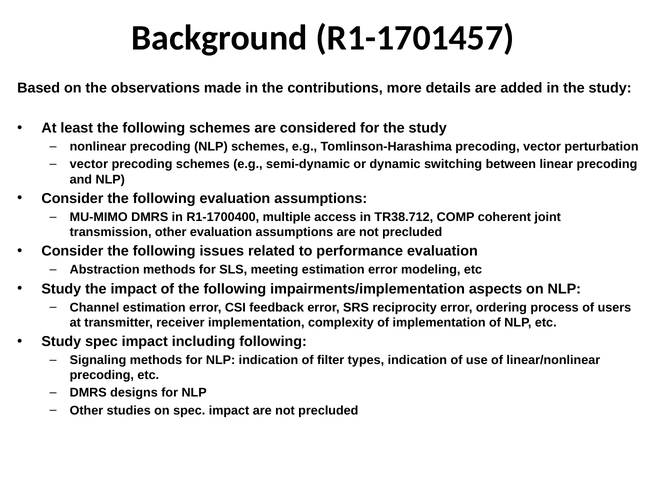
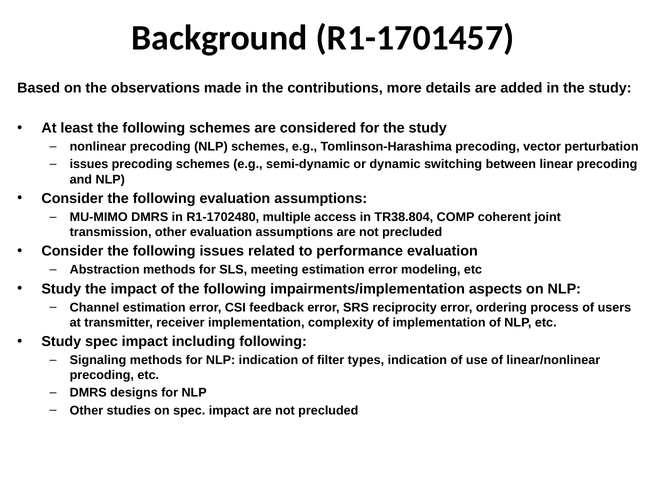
vector: vector -> issues (89, 165)
R1-1700400: R1-1700400 -> R1-1702480 (223, 217)
TR38.712: TR38.712 -> TR38.804 (404, 217)
